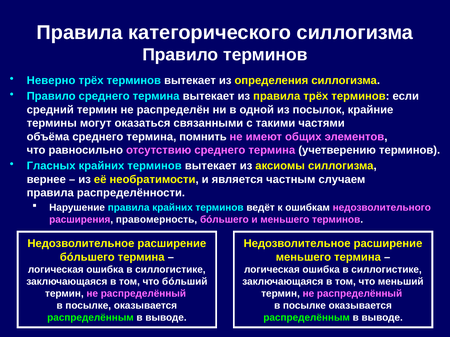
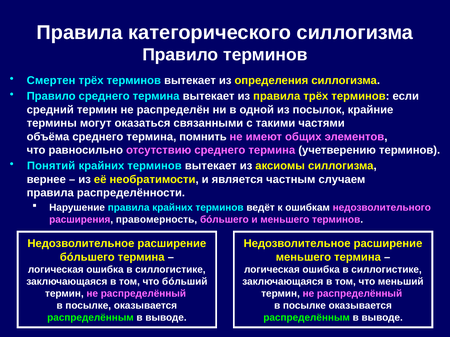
Неверно: Неверно -> Смертен (51, 81)
Гласных: Гласных -> Понятий (51, 166)
